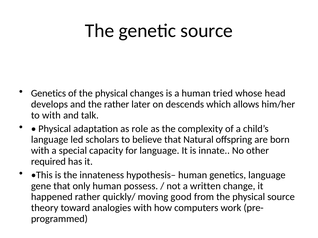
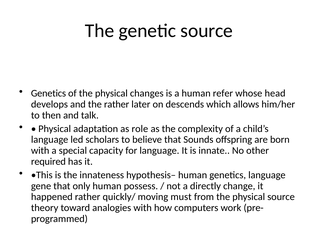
tried: tried -> refer (223, 93)
to with: with -> then (51, 115)
Natural: Natural -> Sounds (198, 140)
written: written -> directly (205, 186)
good: good -> must (181, 197)
